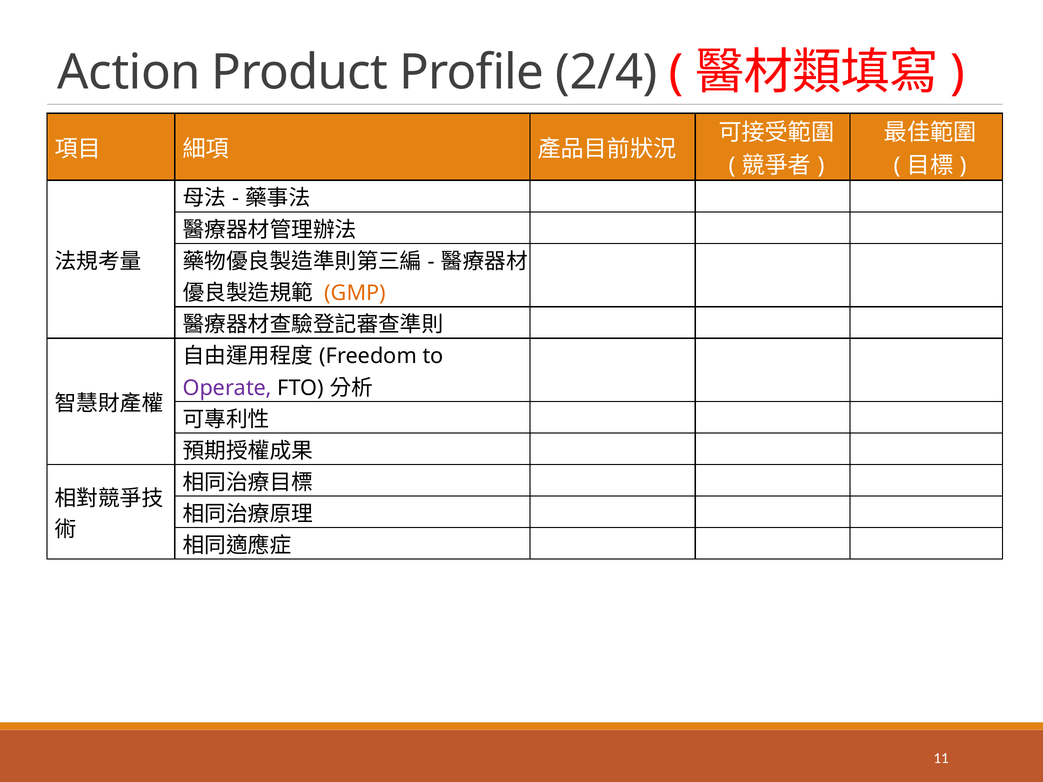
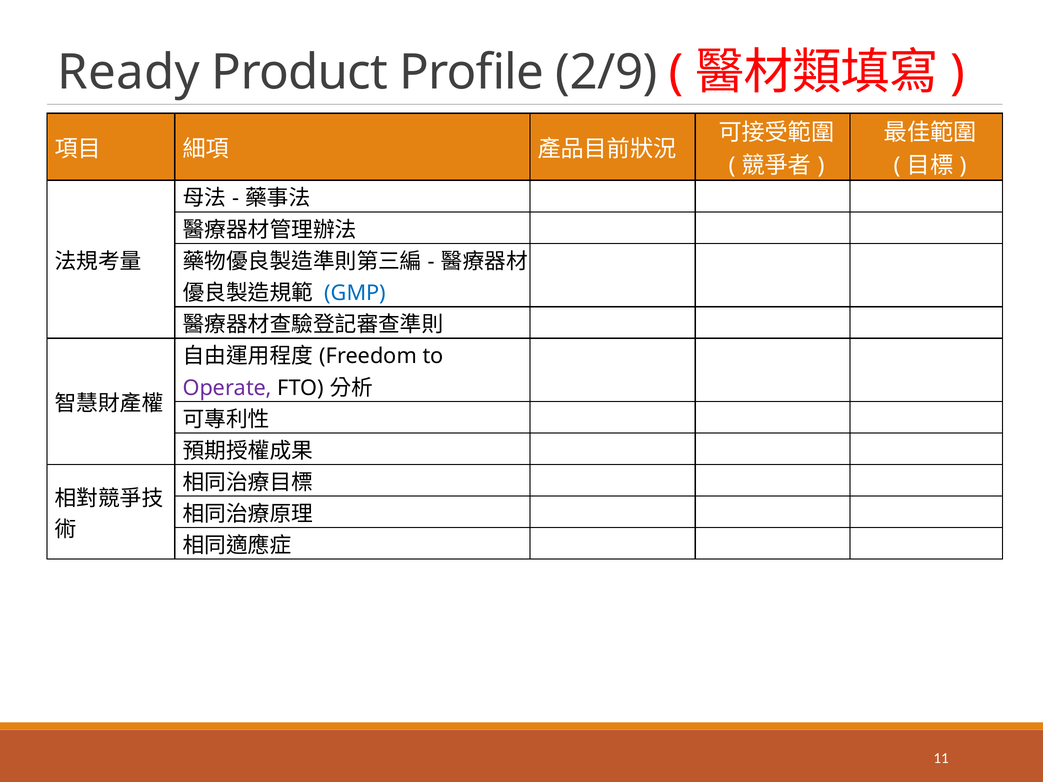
Action: Action -> Ready (129, 73)
2/4: 2/4 -> 2/9 (607, 73)
GMP colour: orange -> blue (355, 293)
